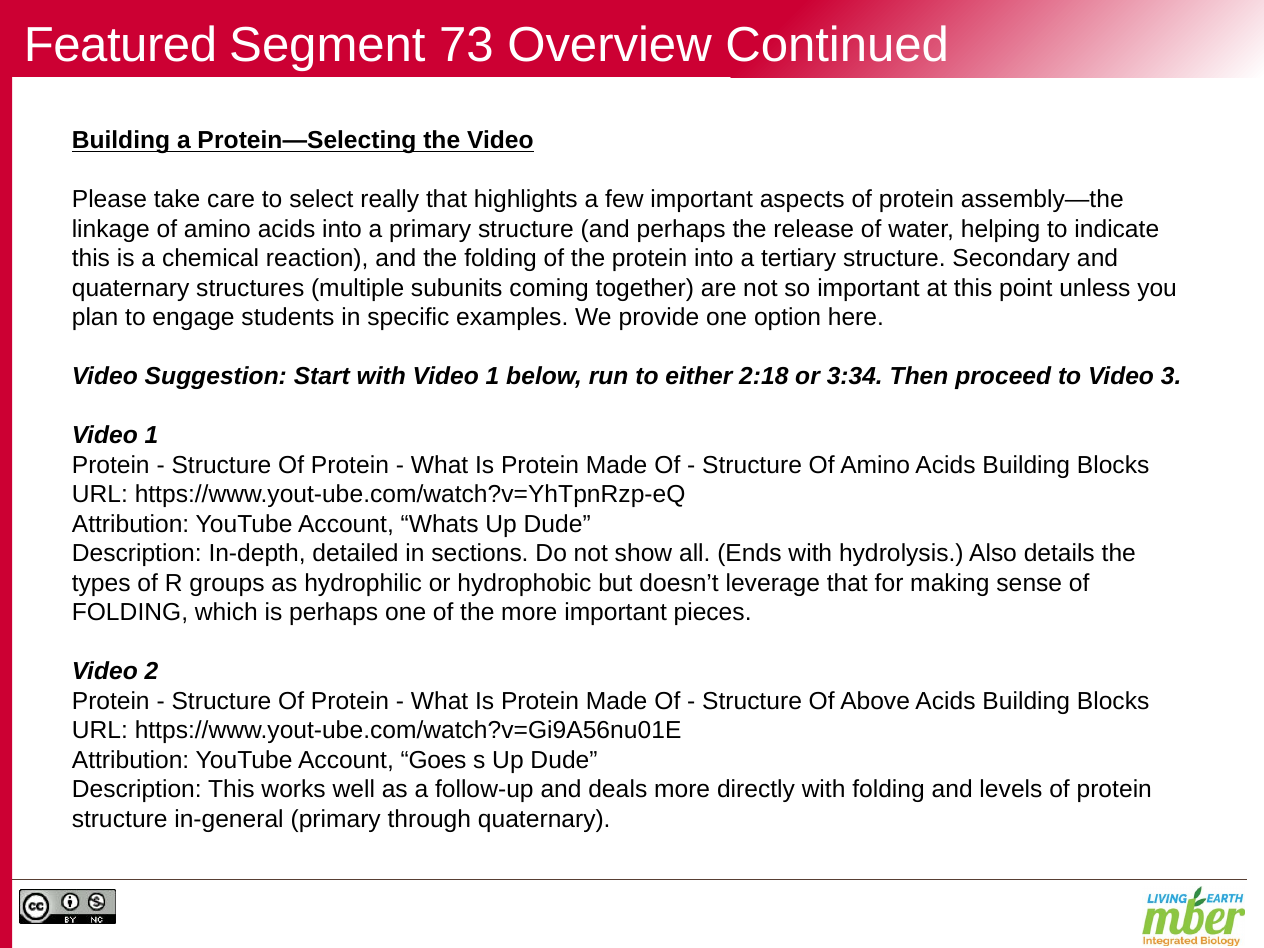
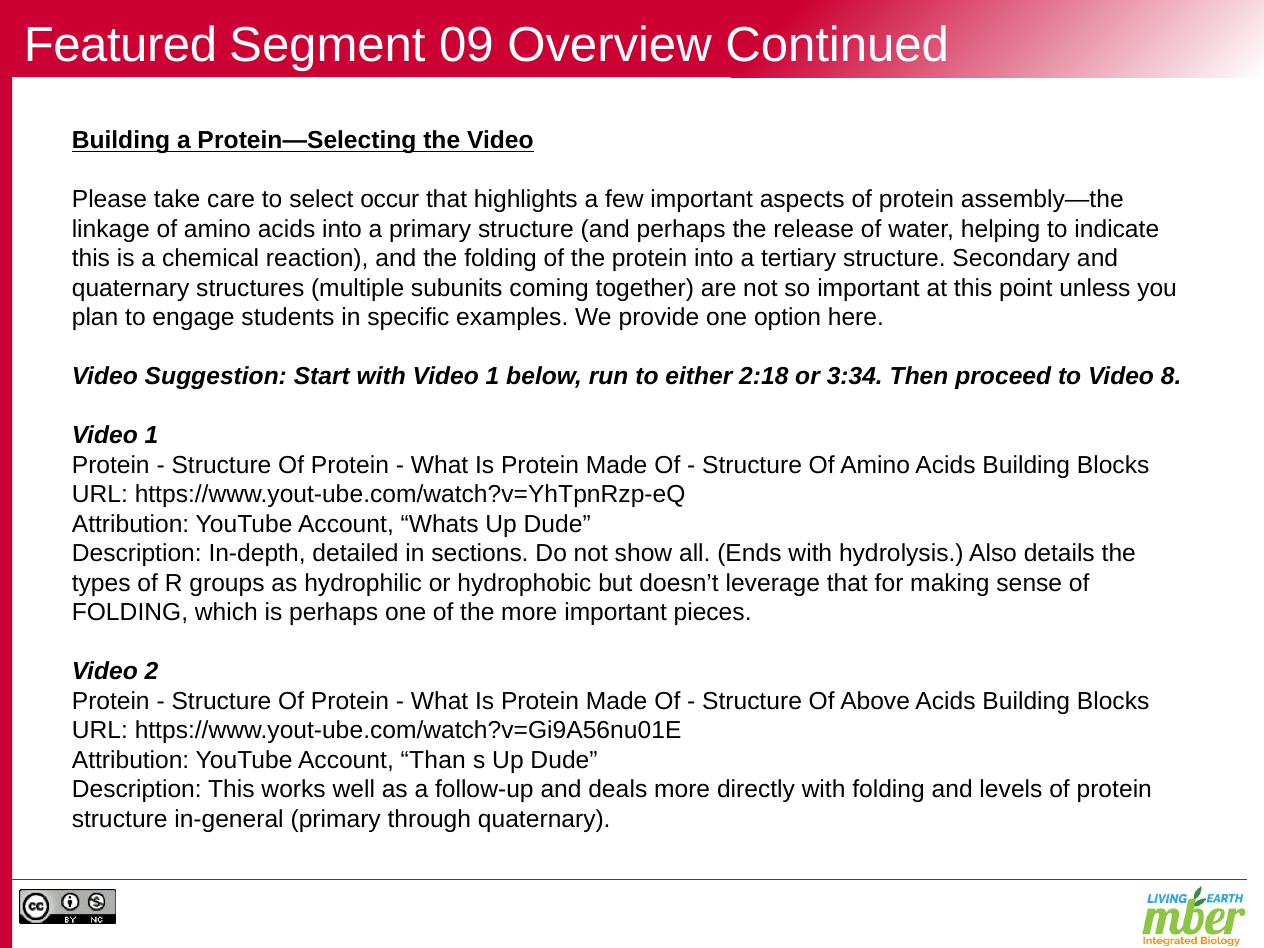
73: 73 -> 09 (466, 46)
really: really -> occur (390, 199)
3: 3 -> 8 (1171, 377)
Goes: Goes -> Than (433, 760)
